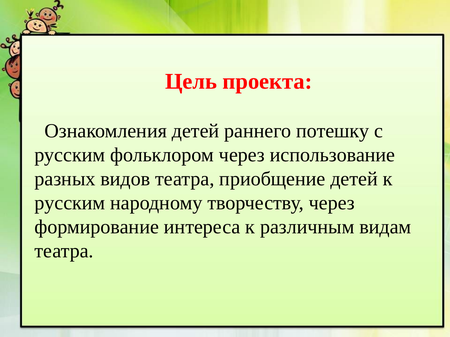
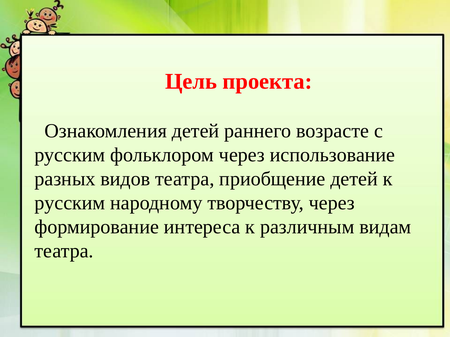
потешку: потешку -> возрасте (333, 131)
